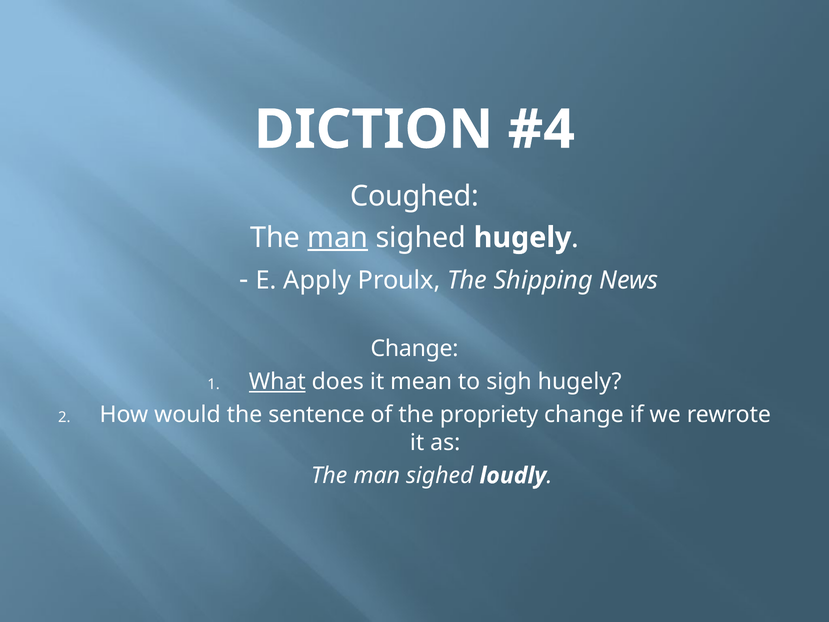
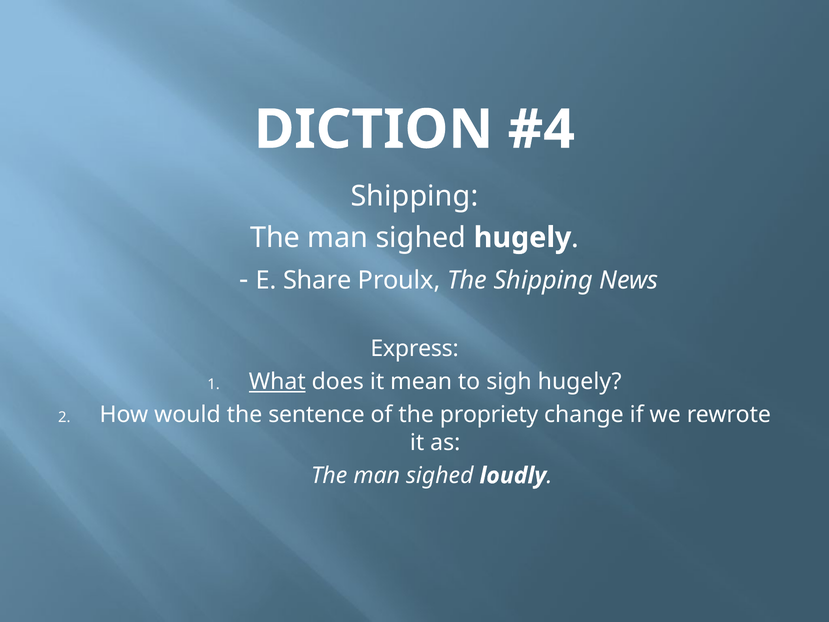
Coughed: Coughed -> Shipping (414, 196)
man underline: present -> none (338, 238)
Apply: Apply -> Share (317, 280)
Change: Change -> Express (415, 348)
